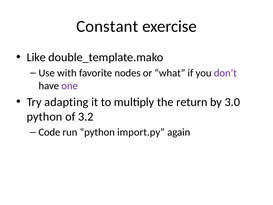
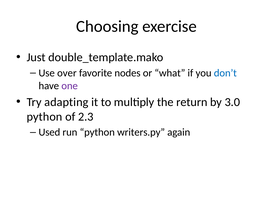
Constant: Constant -> Choosing (107, 26)
Like: Like -> Just (36, 57)
with: with -> over (67, 73)
don’t colour: purple -> blue (225, 73)
3.2: 3.2 -> 2.3 (86, 116)
Code: Code -> Used (49, 132)
import.py: import.py -> writers.py (141, 132)
